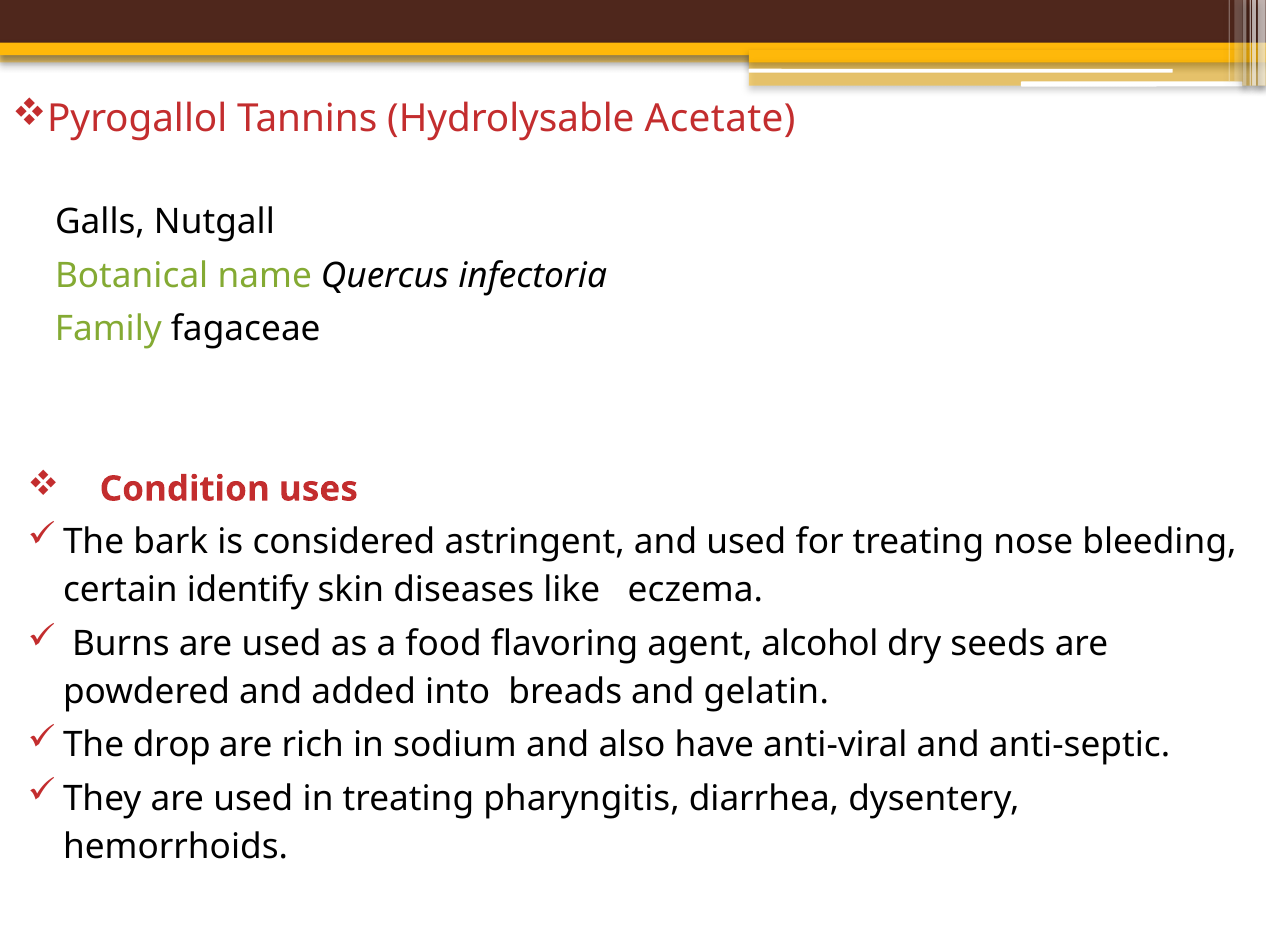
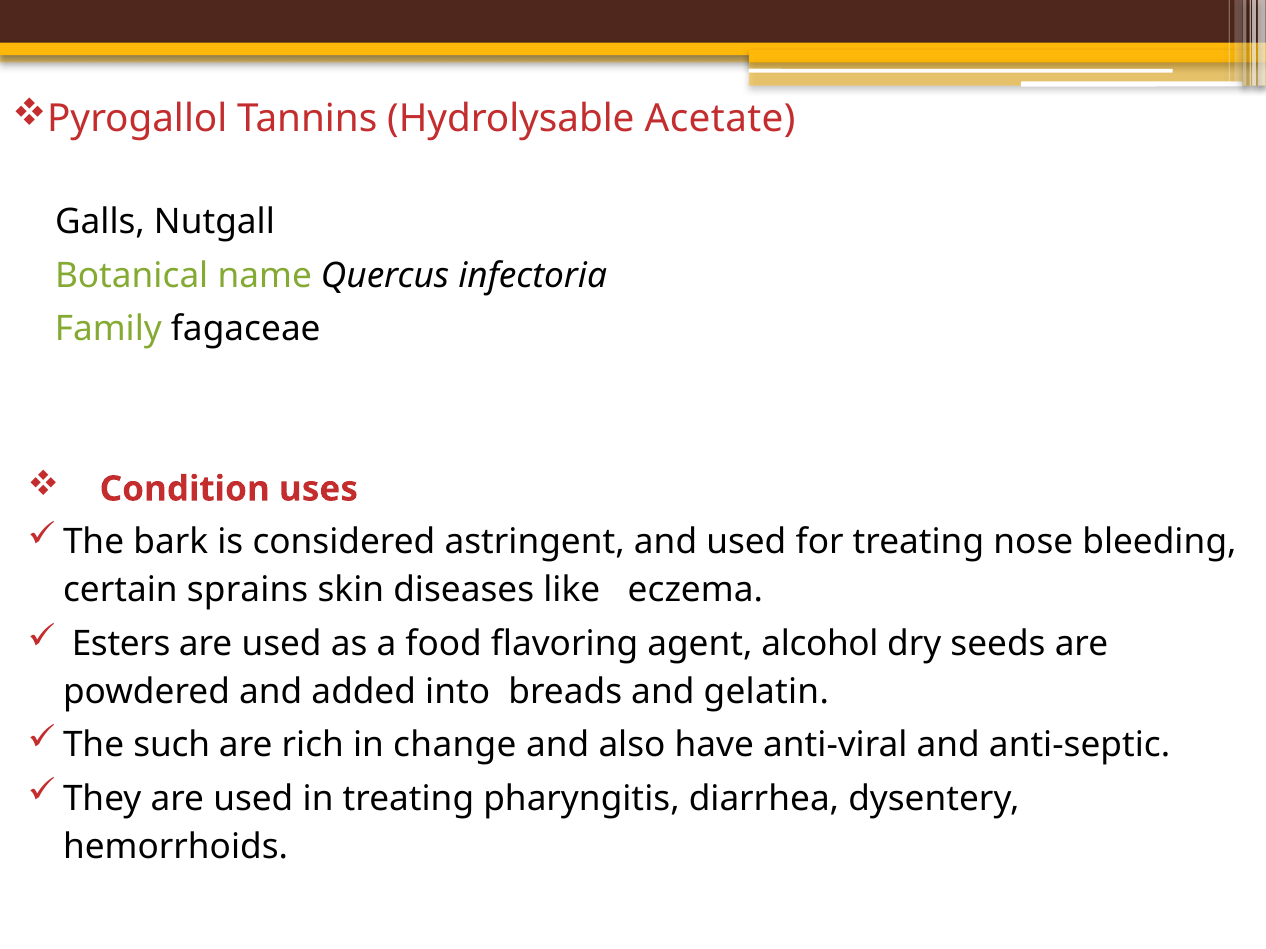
identify: identify -> sprains (248, 591)
Burns: Burns -> Esters (121, 644)
drop: drop -> such (172, 746)
sodium: sodium -> change (455, 746)
